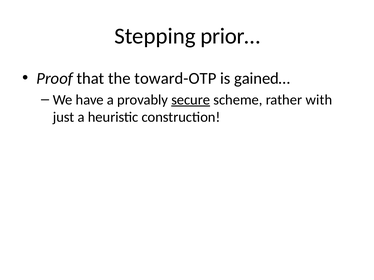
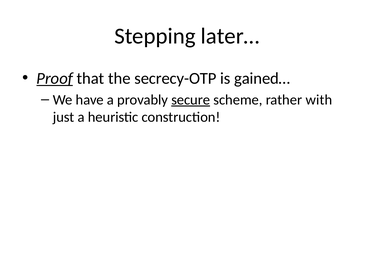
prior…: prior… -> later… (230, 36)
Proof underline: none -> present (55, 78)
toward-OTP: toward-OTP -> secrecy-OTP (175, 78)
